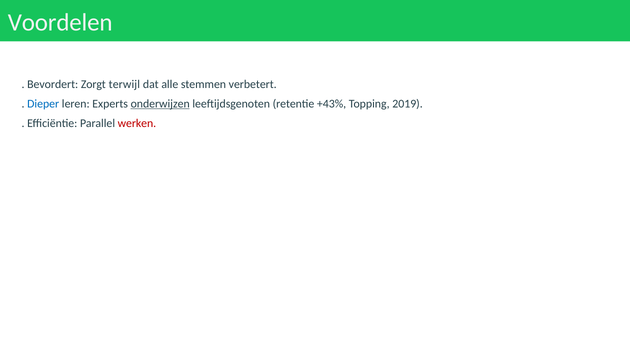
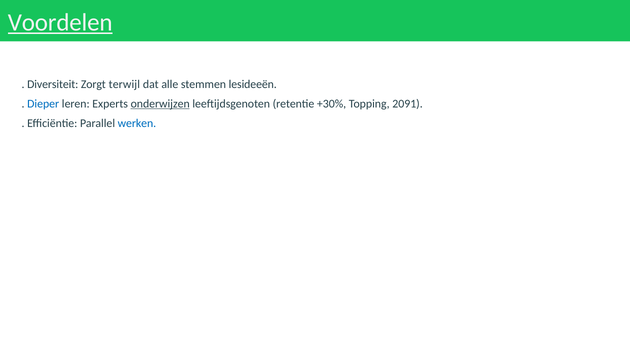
Voordelen underline: none -> present (60, 23)
Bevordert: Bevordert -> Diversiteit (53, 84)
verbetert: verbetert -> lesideeën (253, 84)
+43%: +43% -> +30% (332, 104)
2019: 2019 -> 2091 (408, 104)
werken colour: red -> blue (137, 123)
